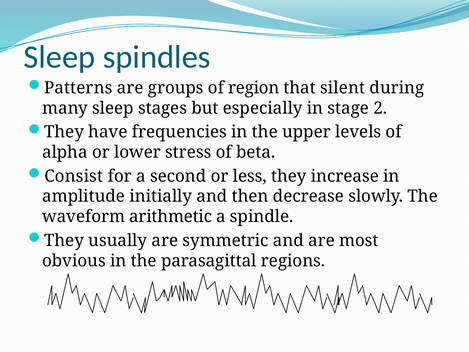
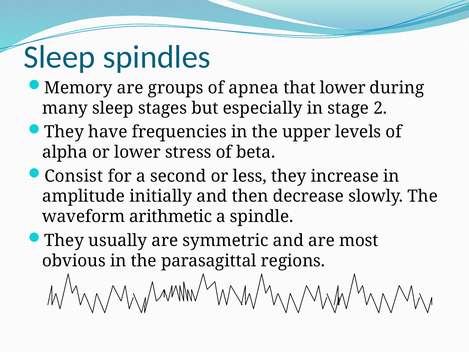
Patterns: Patterns -> Memory (78, 88)
region: region -> apnea (254, 88)
that silent: silent -> lower (343, 88)
